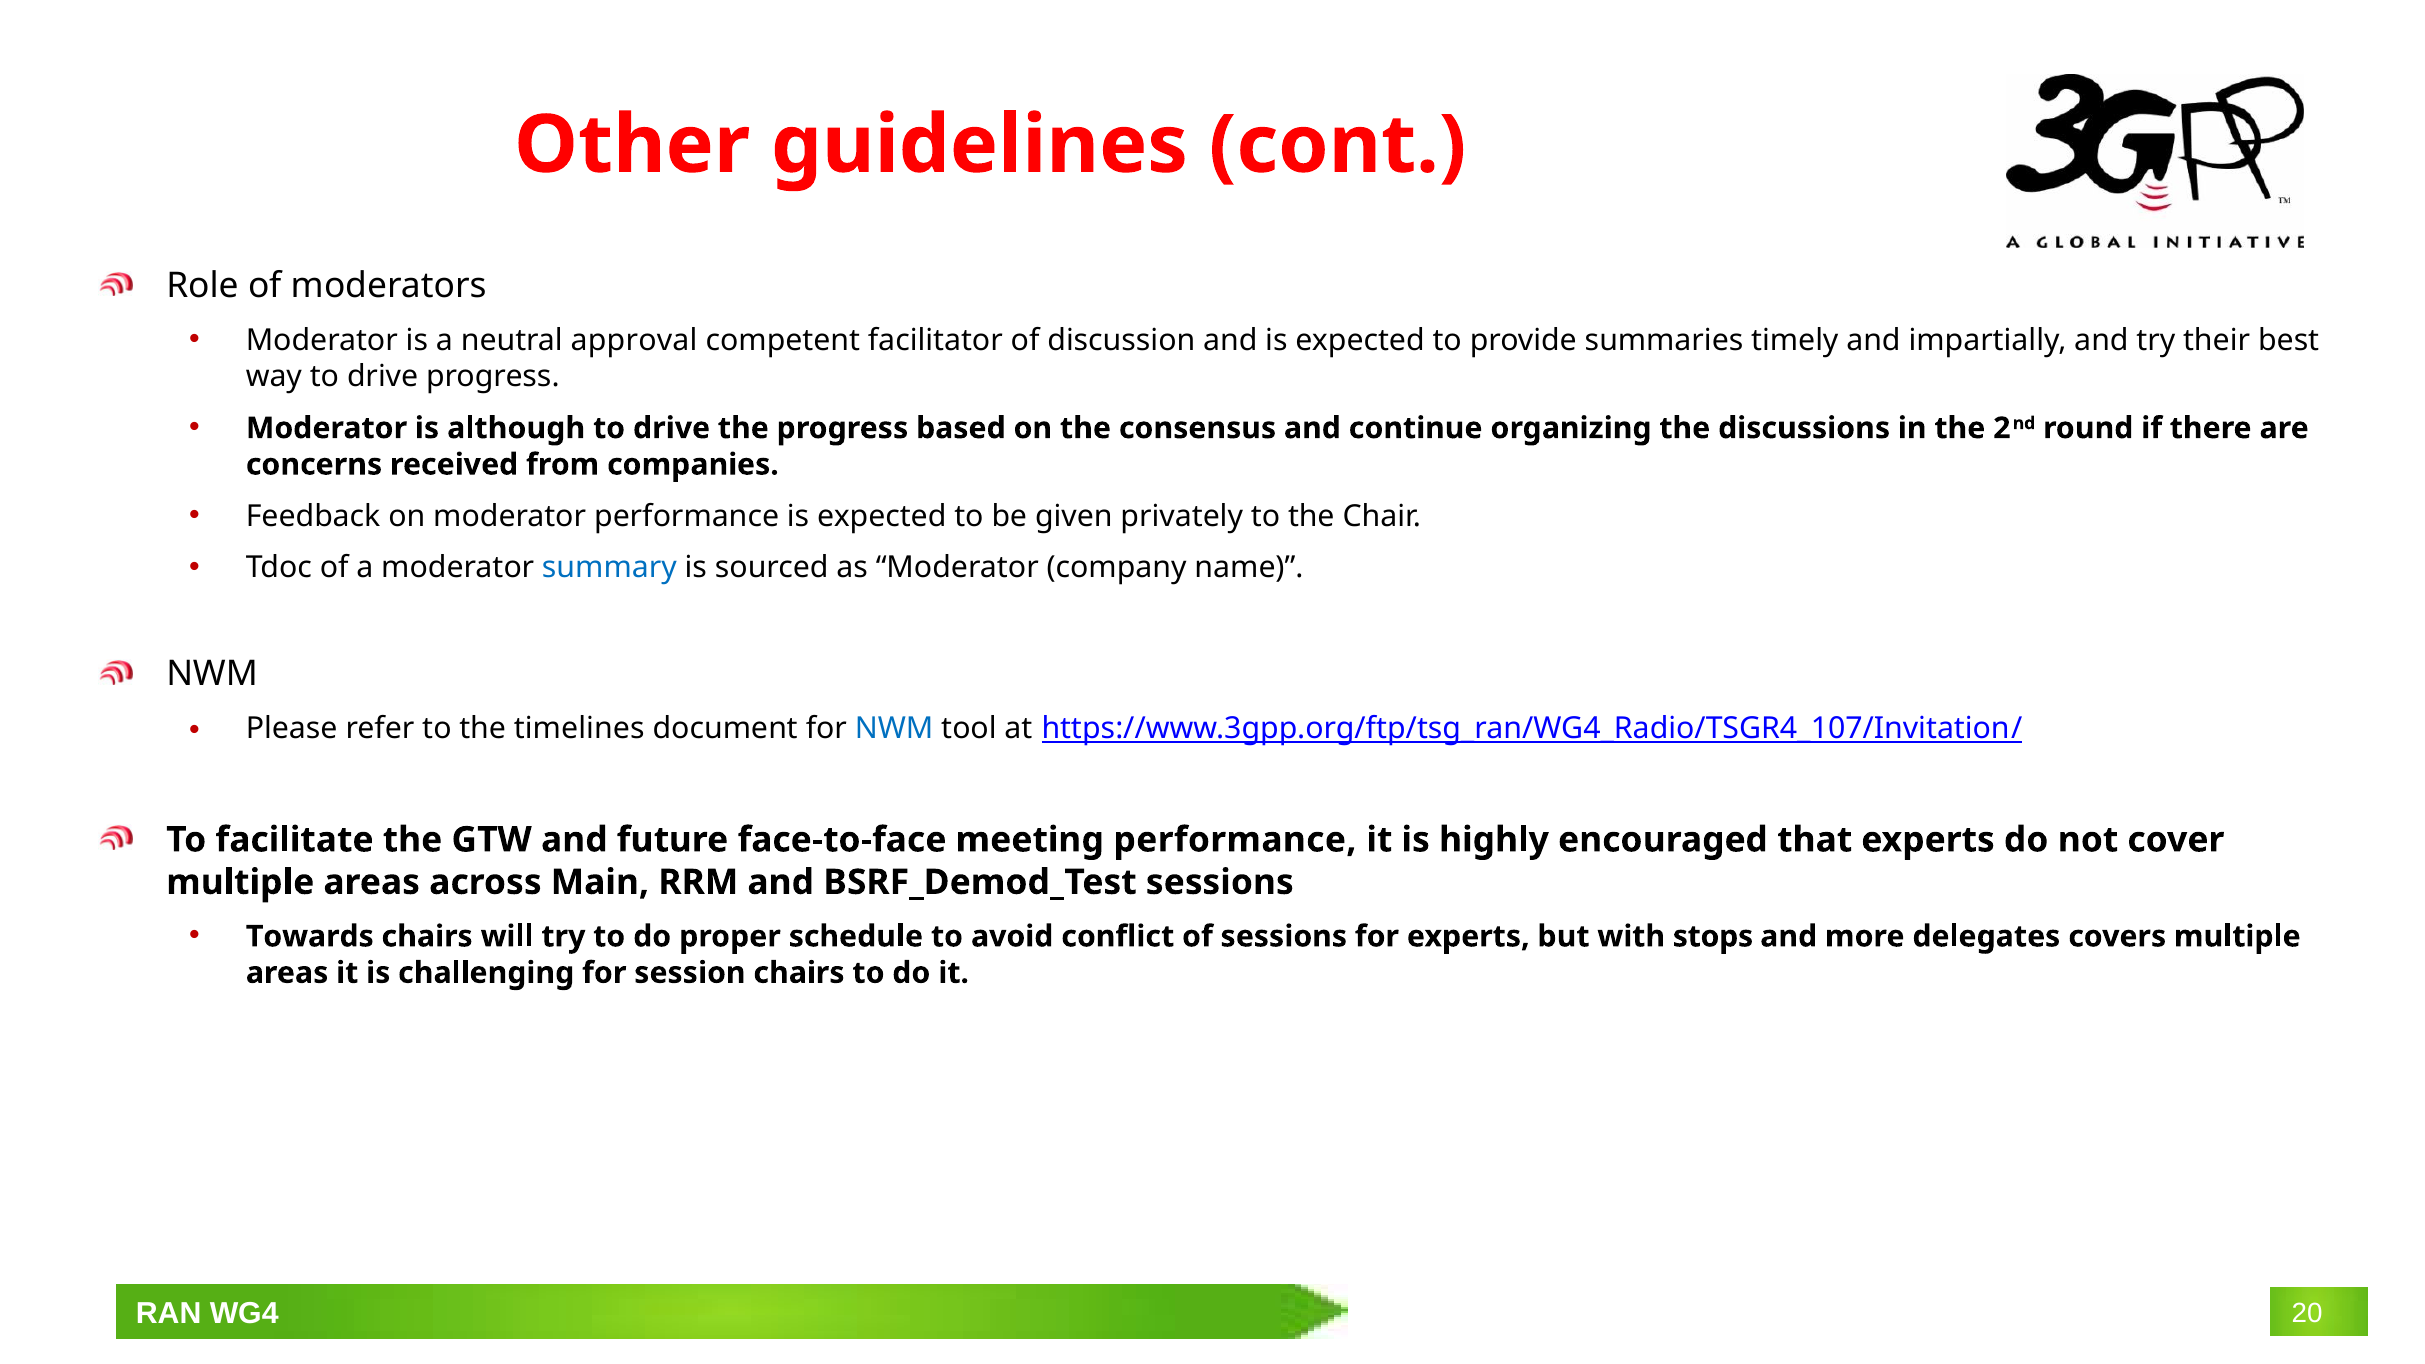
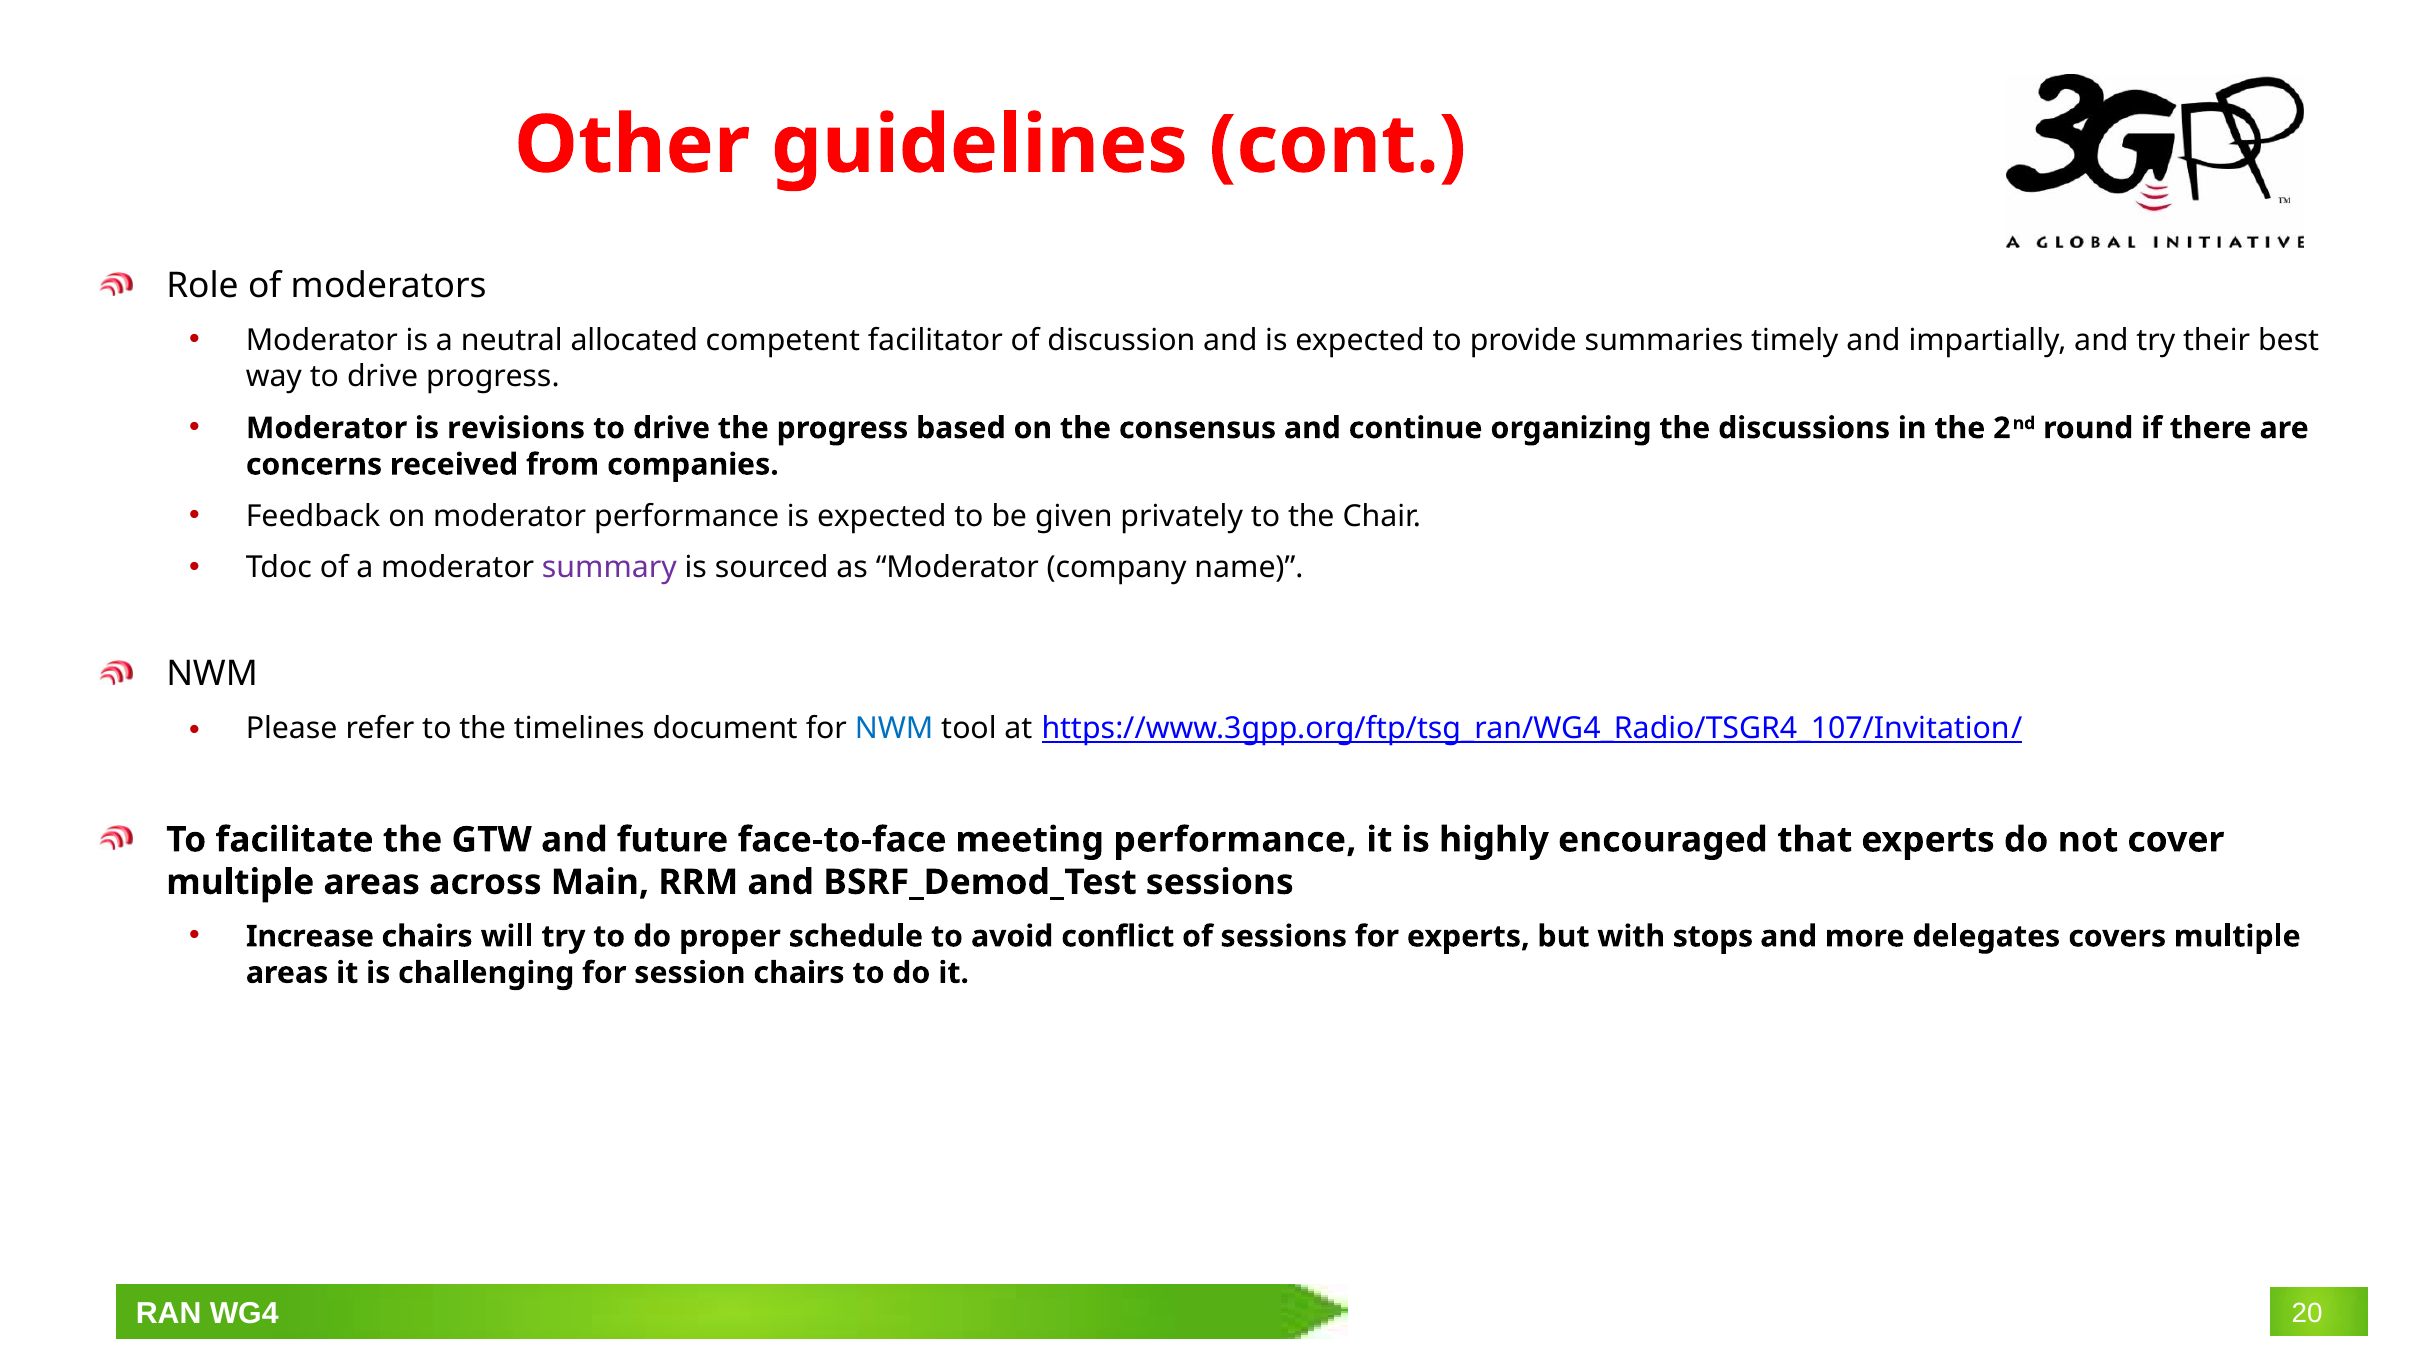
approval: approval -> allocated (634, 340)
although: although -> revisions (516, 428)
summary colour: blue -> purple (609, 568)
Towards: Towards -> Increase (310, 937)
